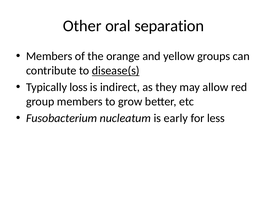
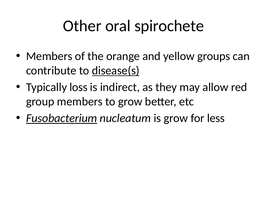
separation: separation -> spirochete (169, 26)
Fusobacterium underline: none -> present (62, 118)
is early: early -> grow (176, 118)
